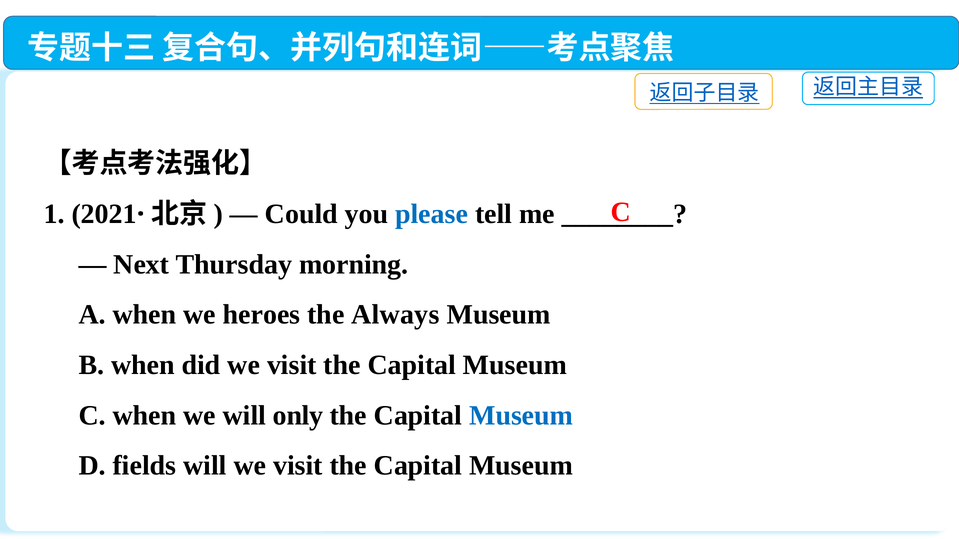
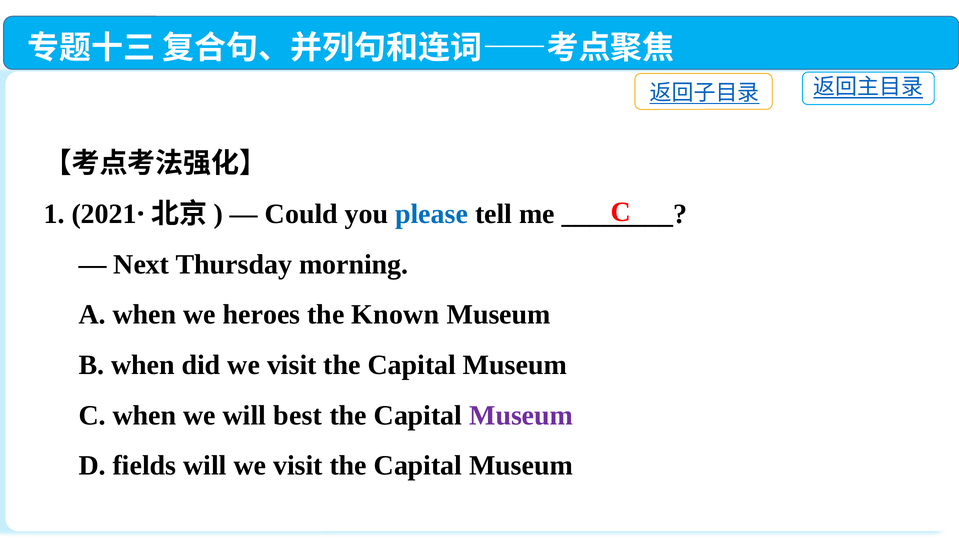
Always: Always -> Known (395, 315)
only: only -> best (298, 416)
Museum colour: blue -> purple (521, 416)
